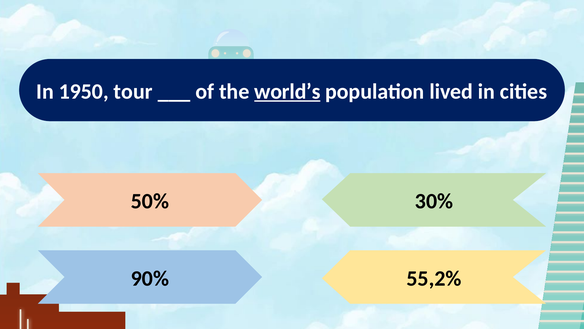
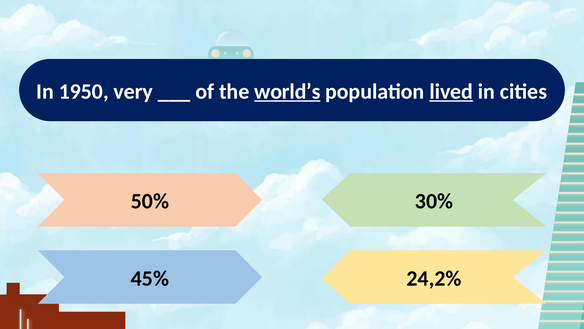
tour: tour -> very (133, 91)
lived underline: none -> present (451, 91)
90%: 90% -> 45% (150, 278)
55,2%: 55,2% -> 24,2% (434, 278)
